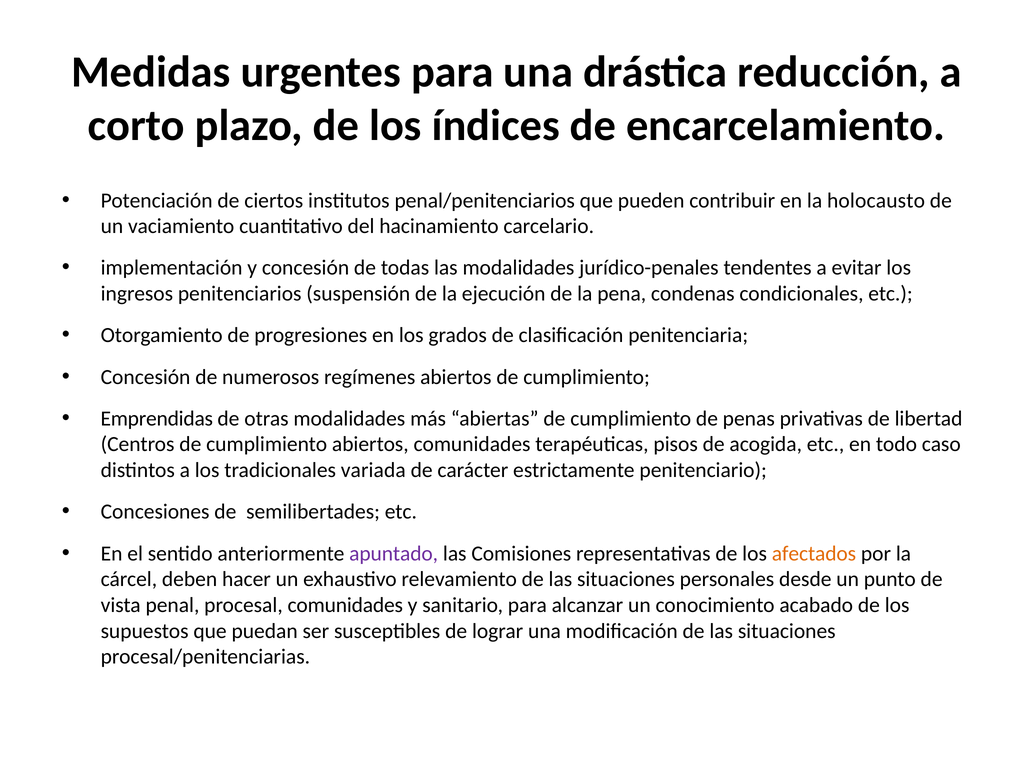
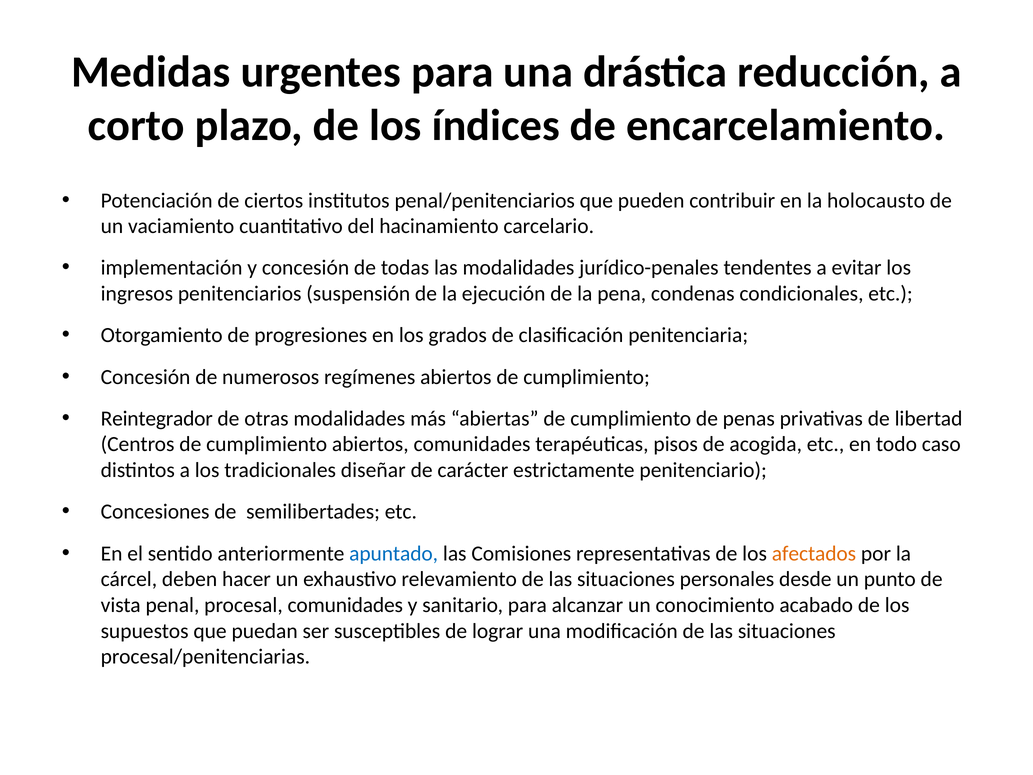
Emprendidas: Emprendidas -> Reintegrador (157, 418)
variada: variada -> diseñar (373, 470)
apuntado colour: purple -> blue (394, 553)
